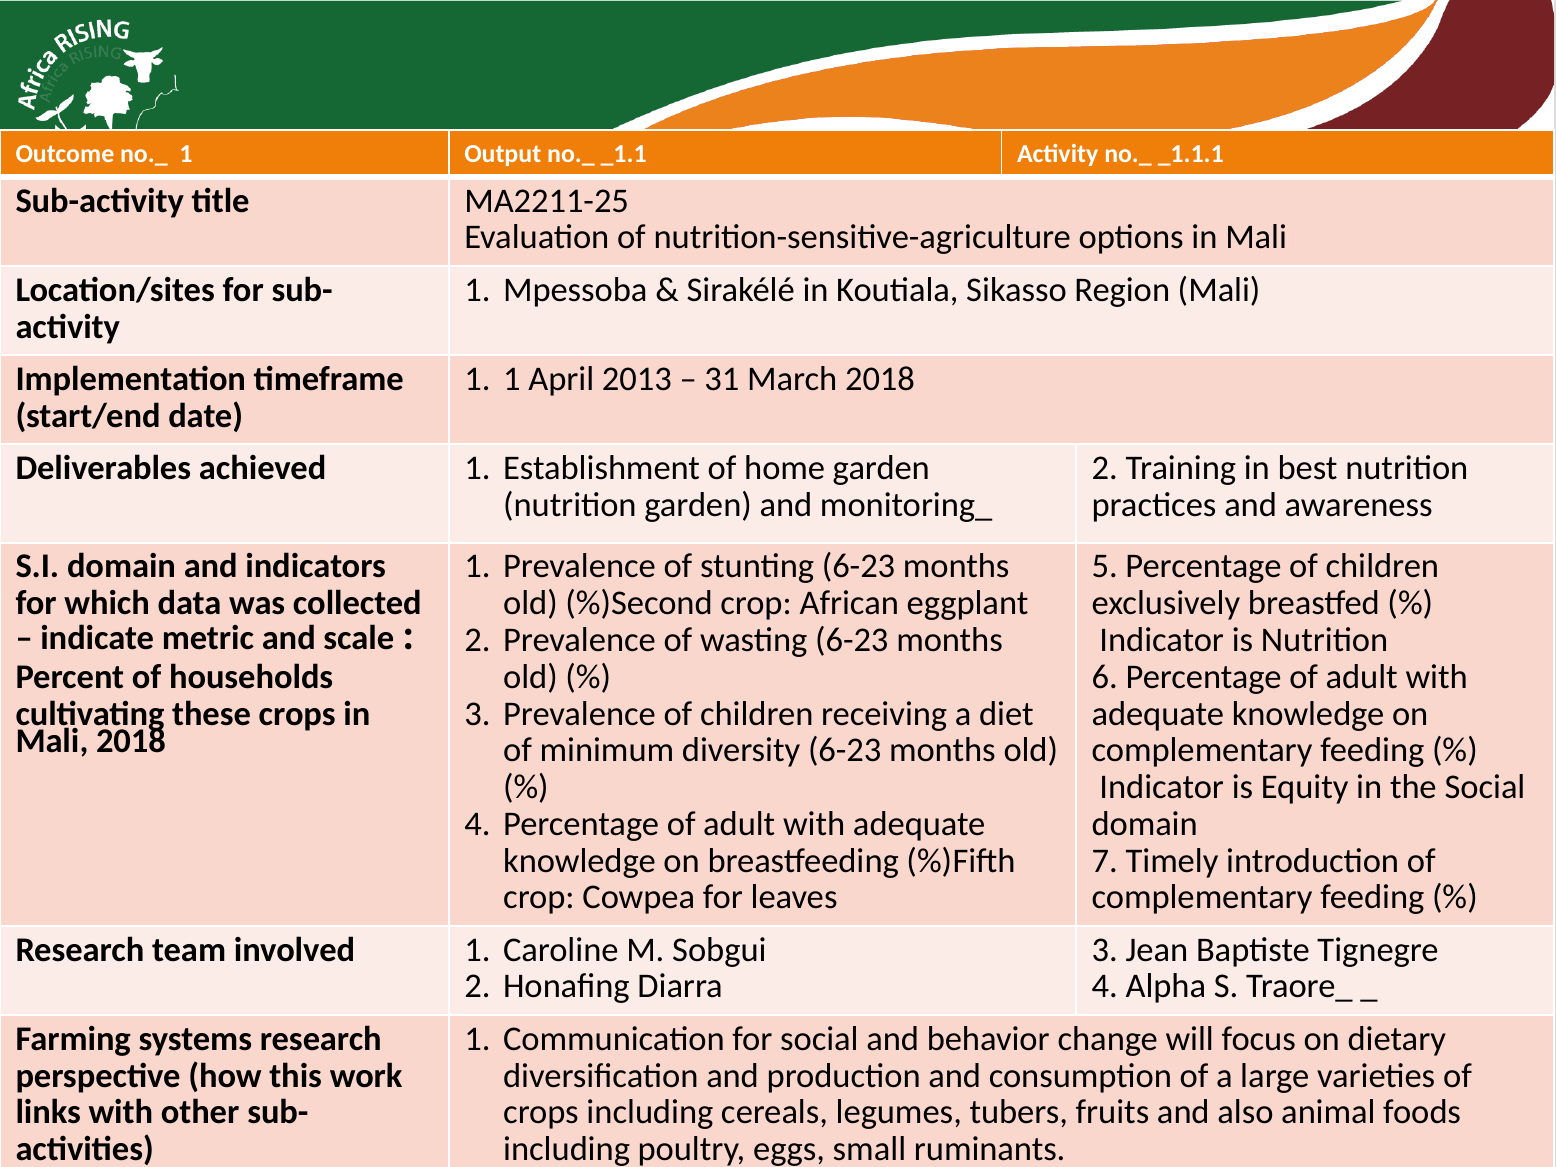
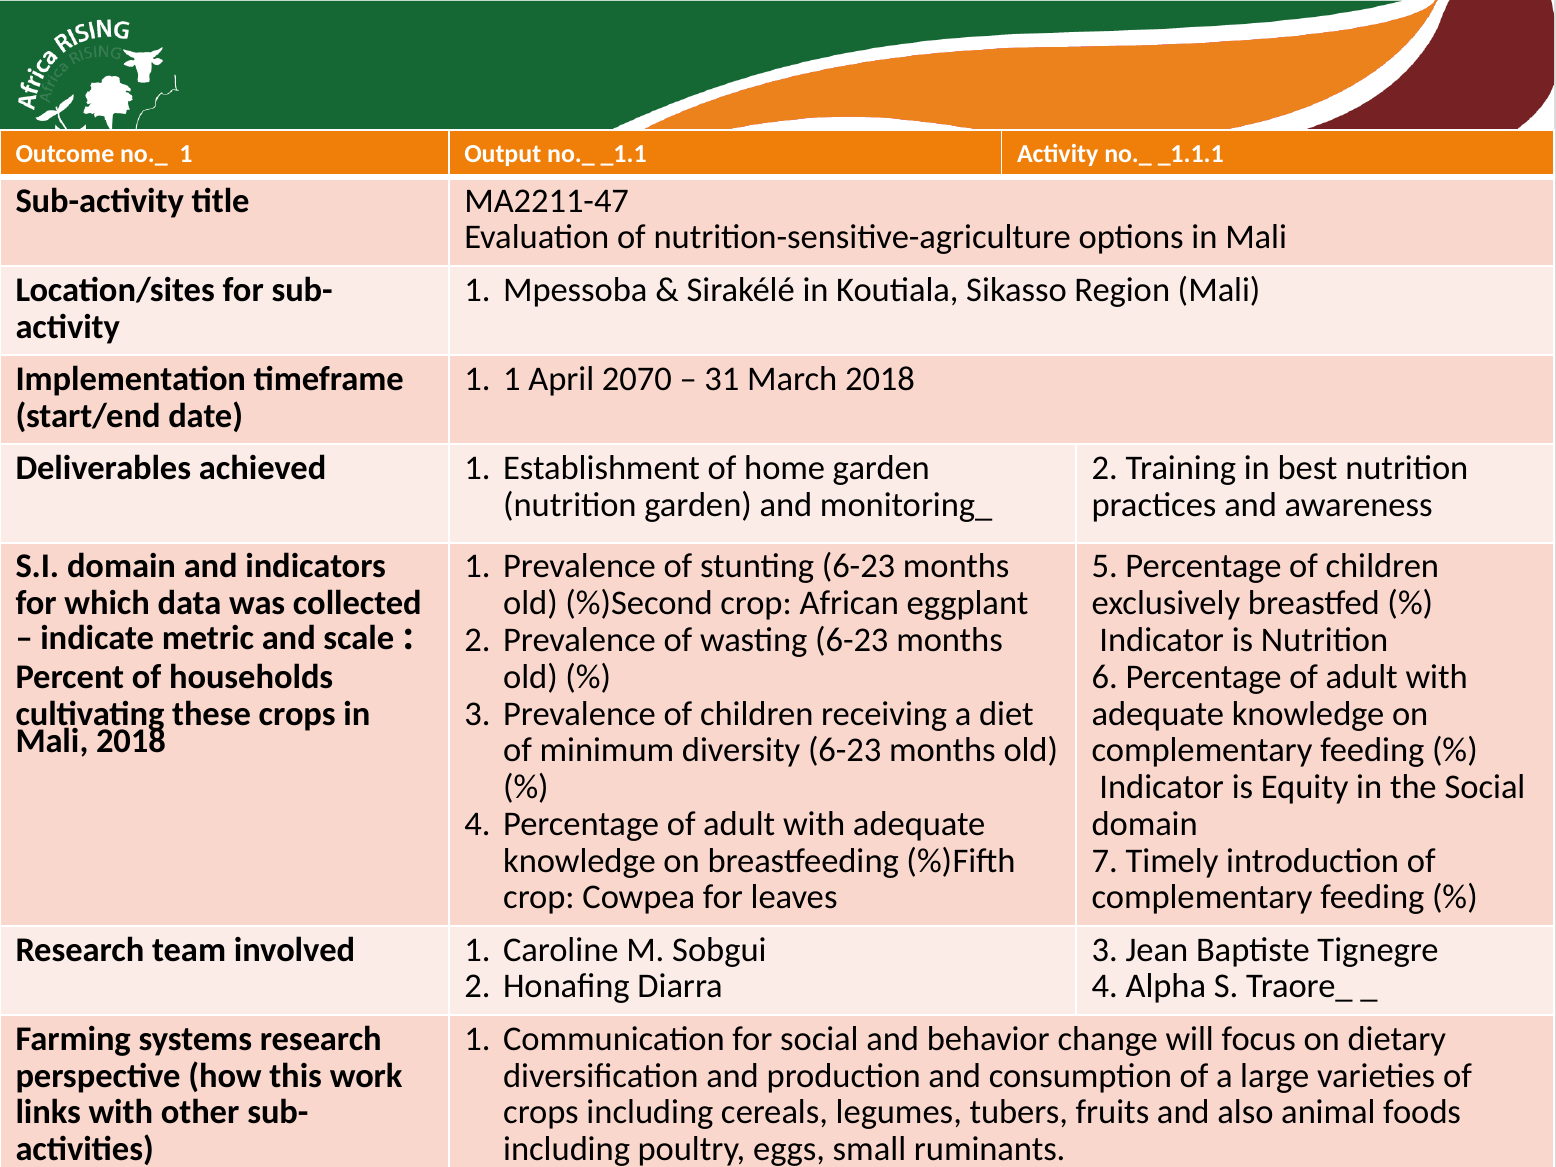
MA2211-25: MA2211-25 -> MA2211-47 (547, 201)
2013: 2013 -> 2070 (637, 379)
